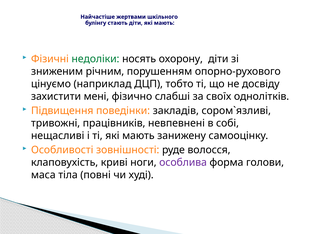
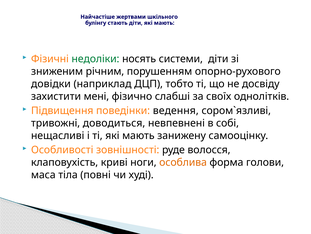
охорону: охорону -> системи (181, 59)
цінуємо: цінуємо -> довідки (51, 84)
закладів: закладів -> ведення (176, 110)
працівників: працівників -> доводиться (114, 123)
особлива colour: purple -> orange (183, 162)
